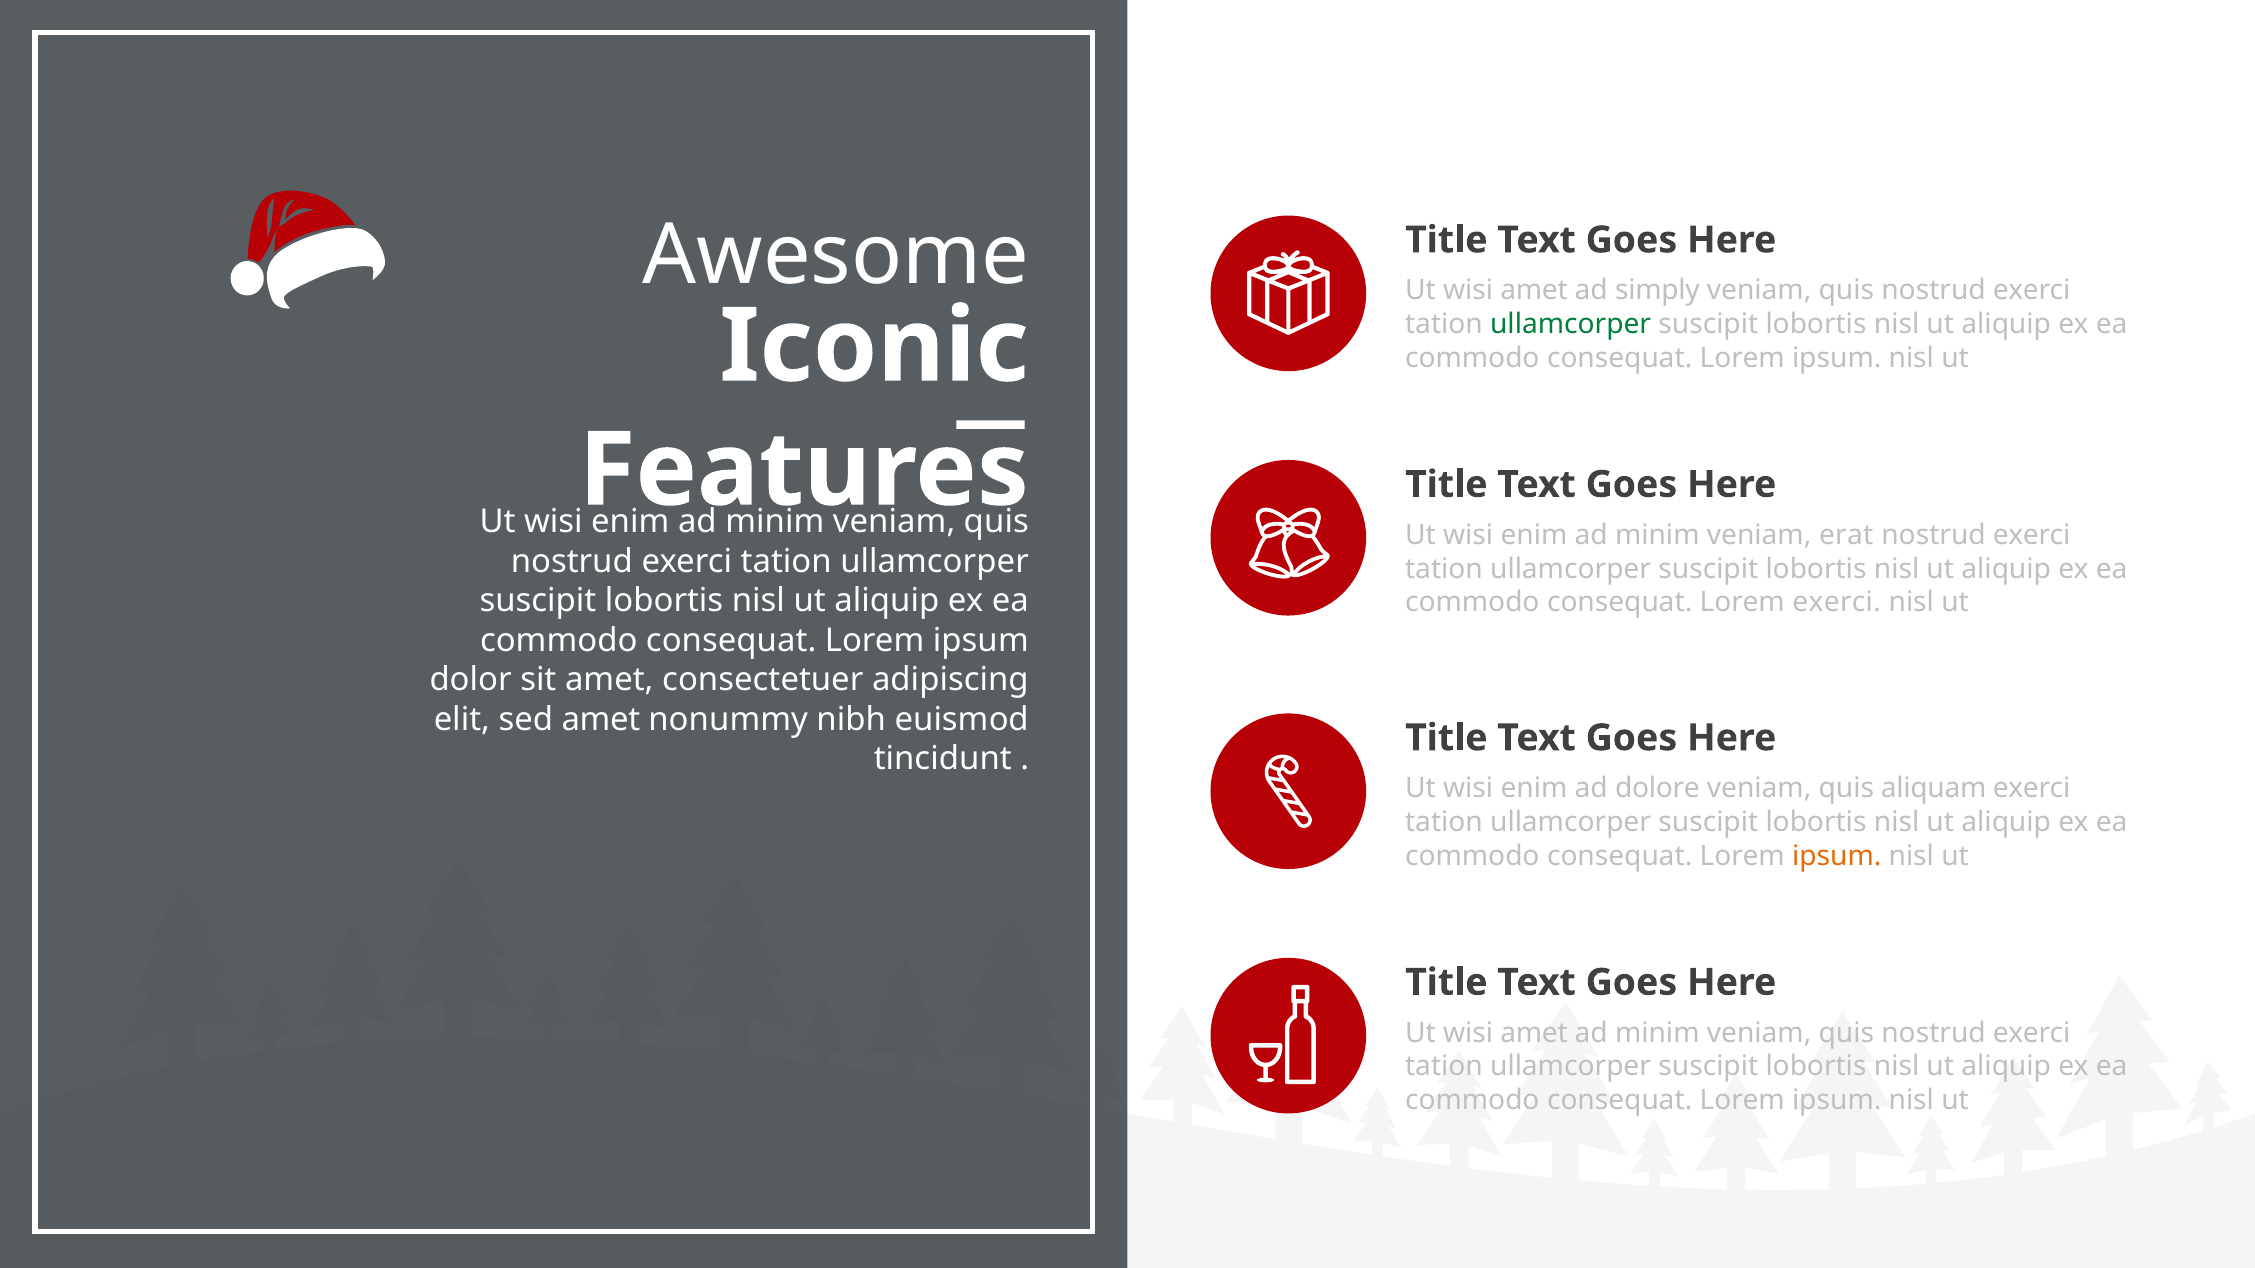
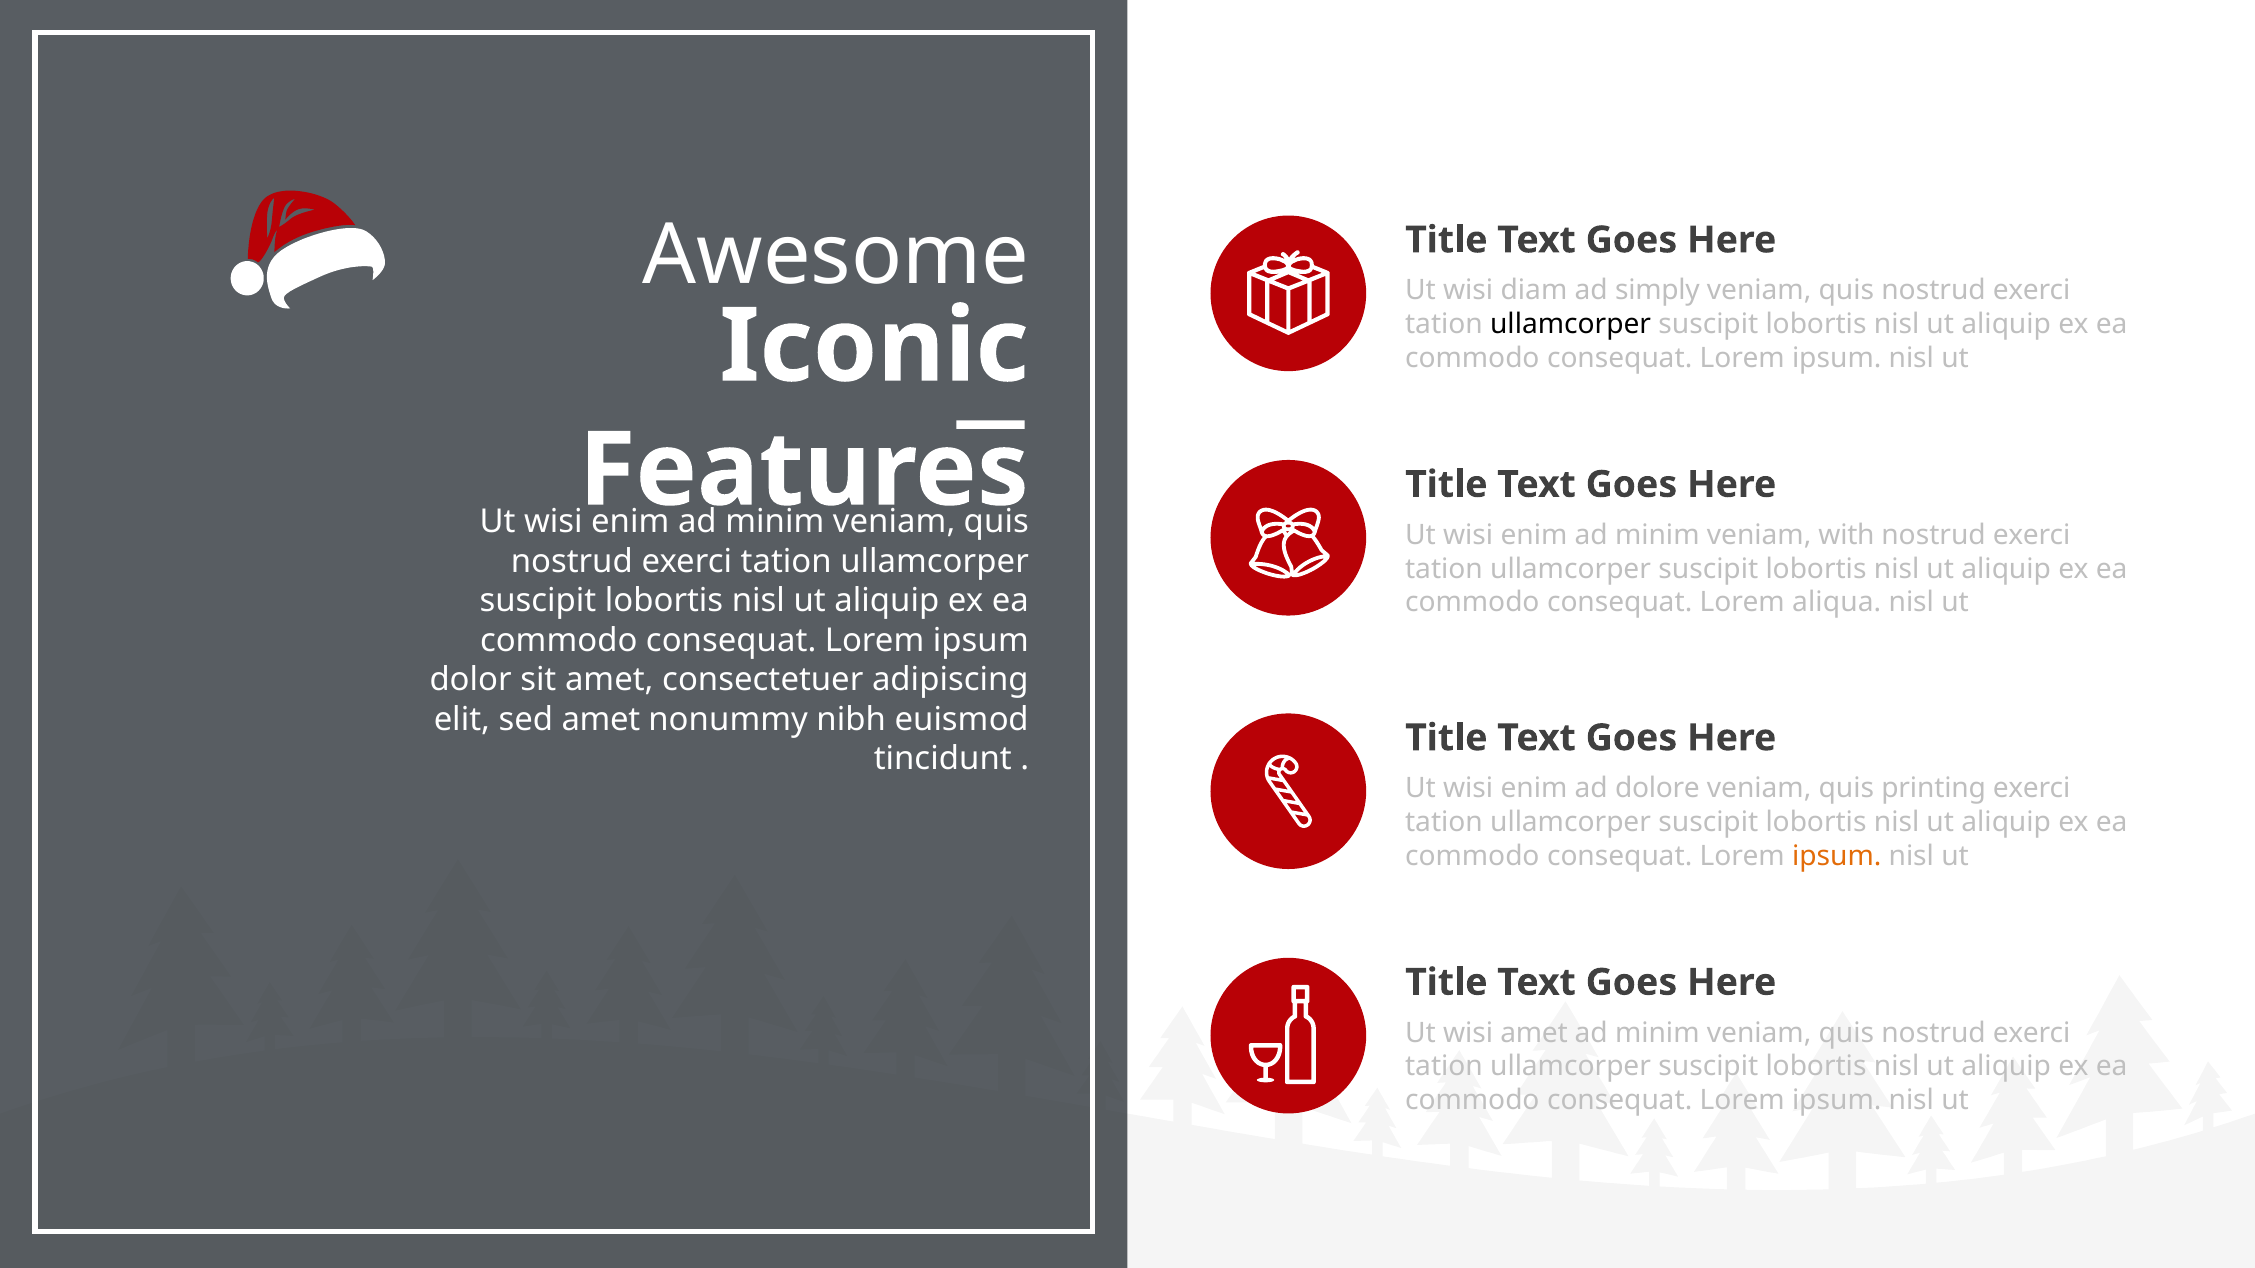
amet: amet -> diam (1534, 291)
ullamcorper colour: green -> black (1571, 324)
erat: erat -> with (1847, 535)
Lorem exerci: exerci -> aliqua (1837, 603)
aliquam: aliquam -> printing (1934, 789)
